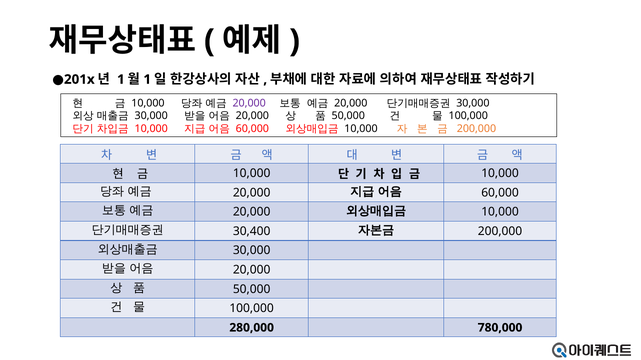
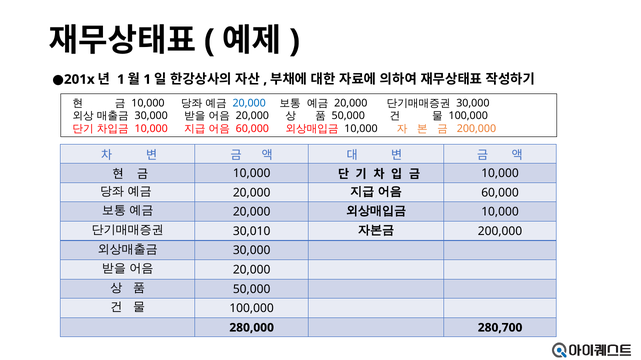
20,000 colour: purple -> blue (249, 103)
30,400: 30,400 -> 30,010 (252, 232)
780,000: 780,000 -> 280,700 (500, 328)
